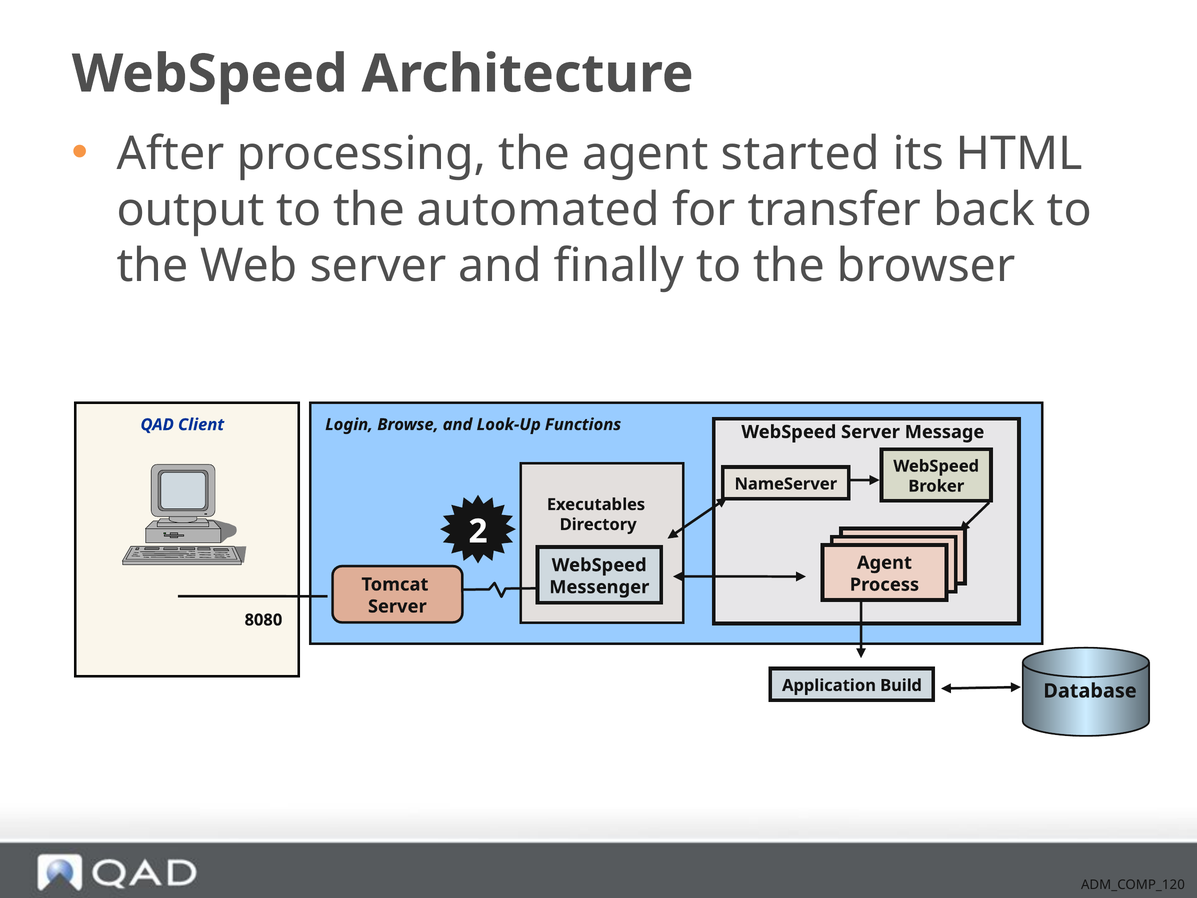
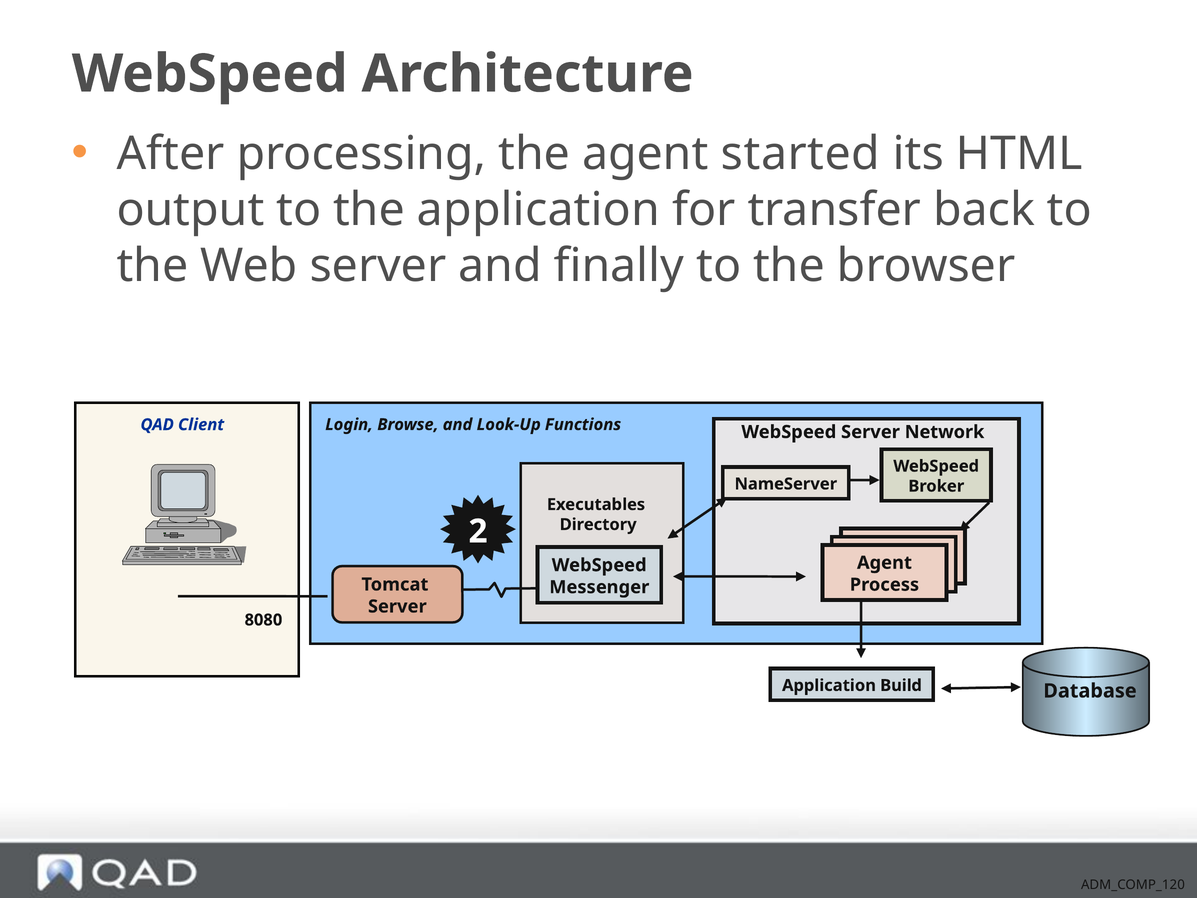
the automated: automated -> application (539, 210)
Message: Message -> Network (945, 432)
